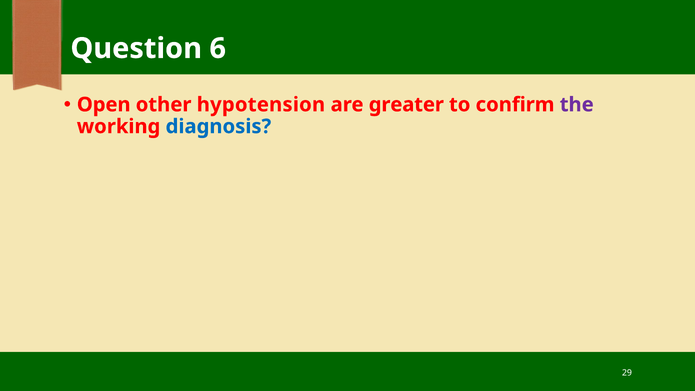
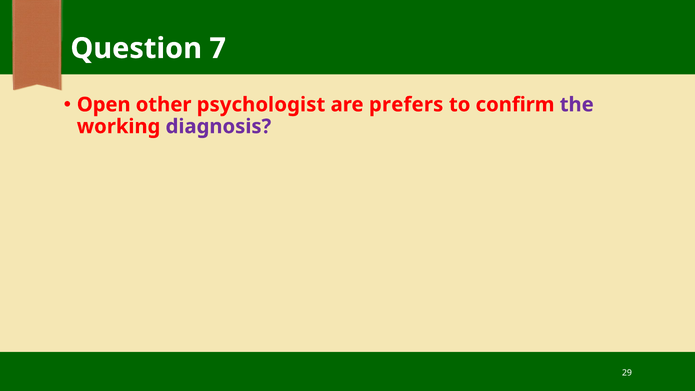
6: 6 -> 7 (218, 48)
hypotension: hypotension -> psychologist (261, 105)
greater: greater -> prefers (406, 105)
diagnosis colour: blue -> purple (218, 126)
